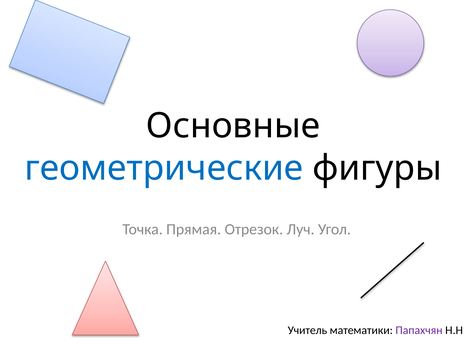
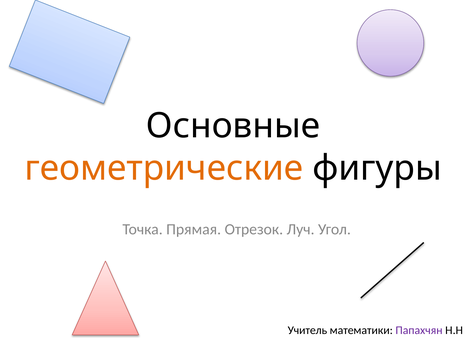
геометрические colour: blue -> orange (164, 168)
